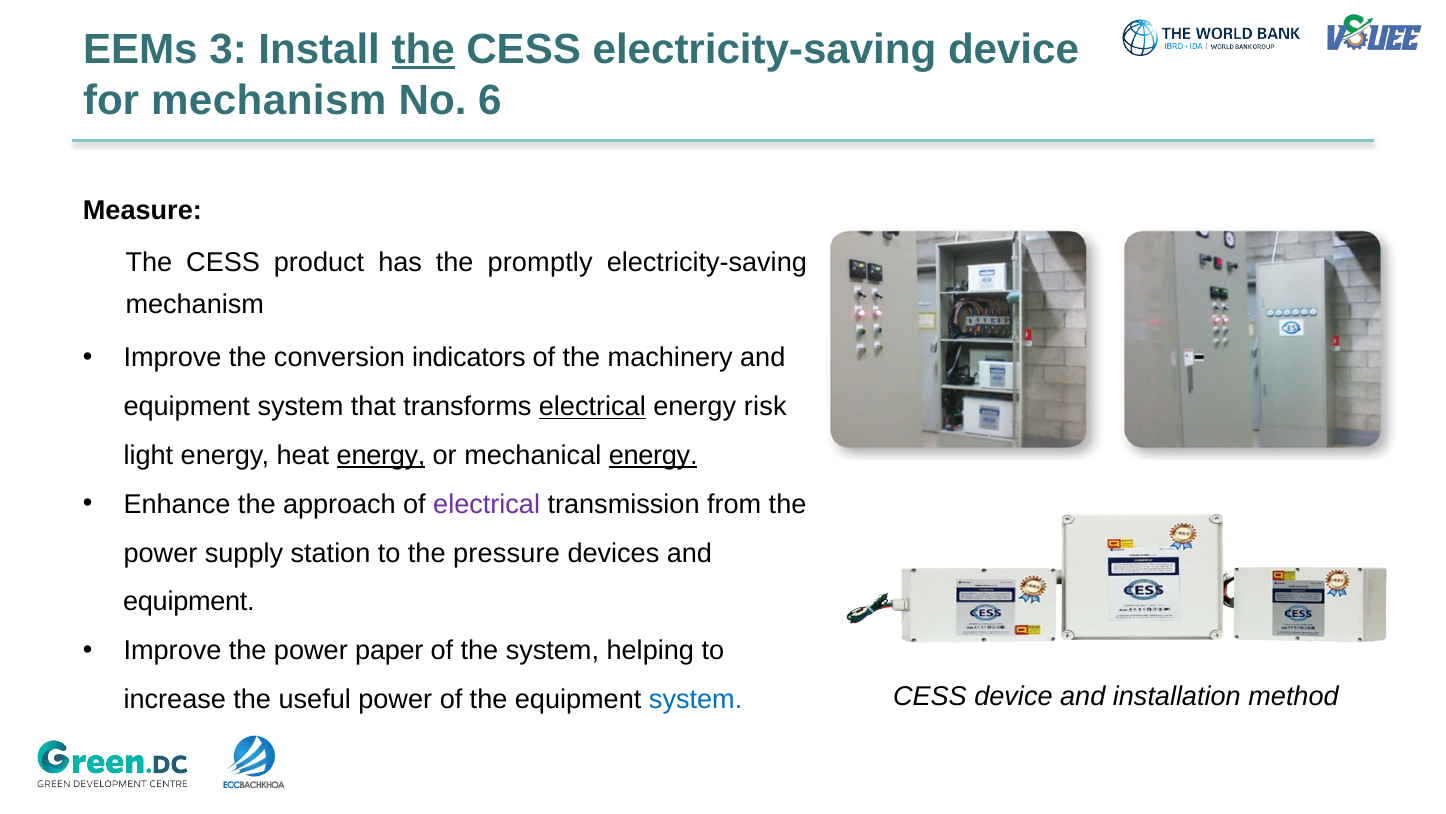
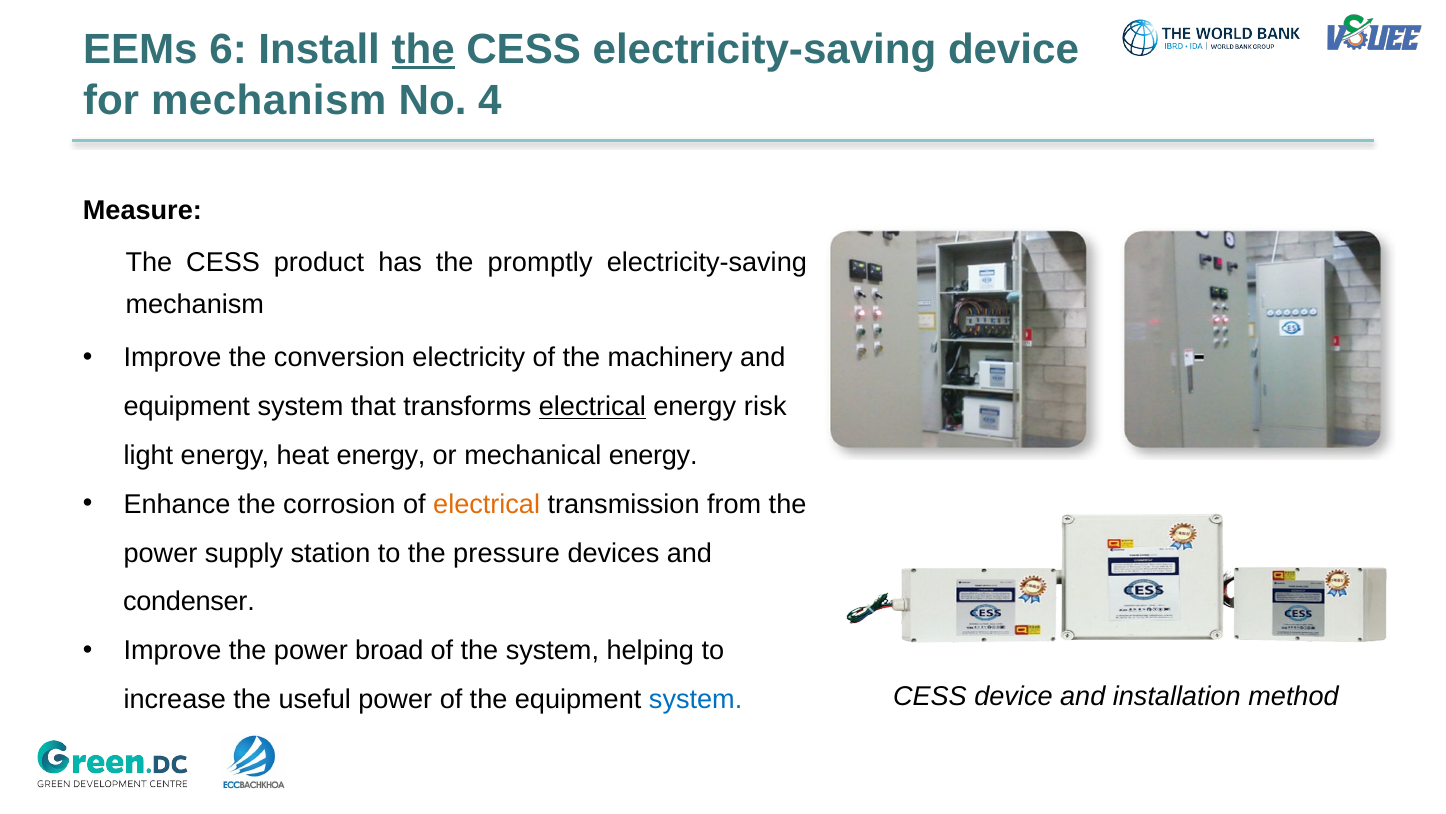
3: 3 -> 6 (228, 49)
6: 6 -> 4 (490, 100)
indicators: indicators -> electricity (469, 358)
energy underline: present -> none (381, 455)
energy underline: present -> none (653, 455)
approach: approach -> corrosion (339, 504)
electrical colour: purple -> orange (487, 504)
equipment: equipment -> condenser (189, 602)
paper: paper -> broad (389, 650)
